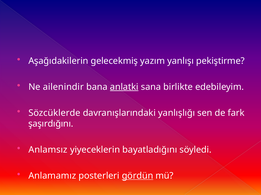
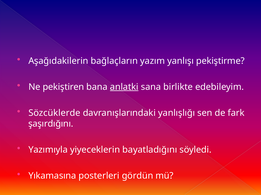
gelecekmiş: gelecekmiş -> bağlaçların (114, 61)
ailenindir: ailenindir -> pekiştiren (63, 87)
Anlamsız: Anlamsız -> Yazımıyla (48, 150)
Anlamamız: Anlamamız -> Yıkamasına (52, 176)
gördün underline: present -> none (138, 176)
